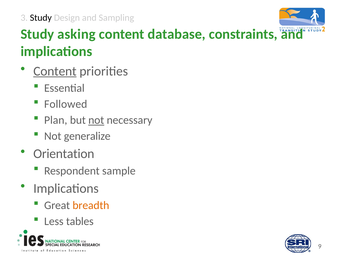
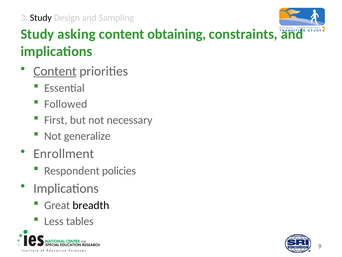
database: database -> obtaining (177, 34)
Plan: Plan -> First (56, 120)
not underline: present -> none (96, 120)
Orientation: Orientation -> Enrollment (64, 153)
sample: sample -> policies (119, 170)
breadth colour: orange -> black (91, 205)
